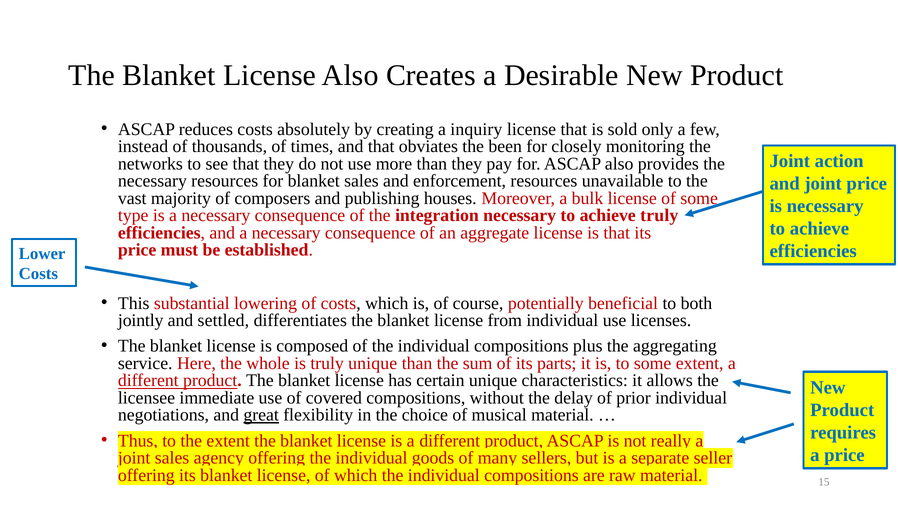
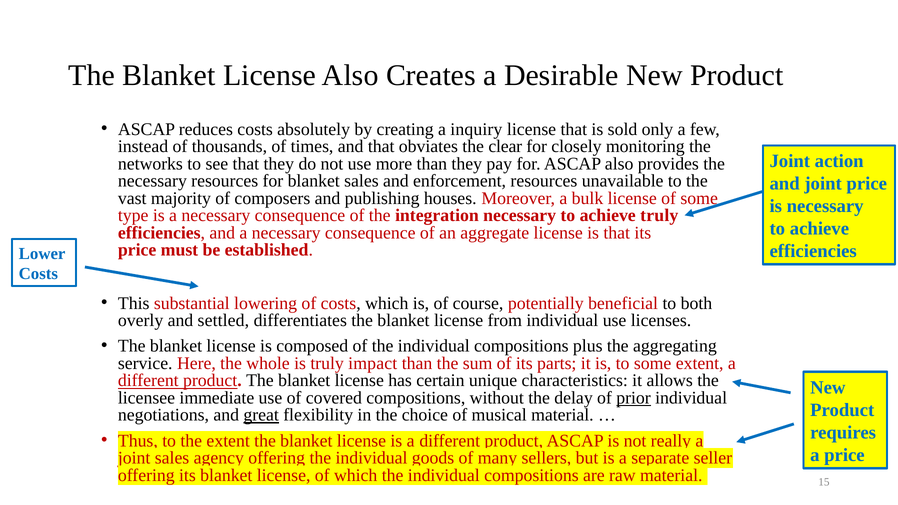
been: been -> clear (505, 146)
jointly: jointly -> overly (141, 321)
truly unique: unique -> impact (373, 363)
prior underline: none -> present (634, 398)
